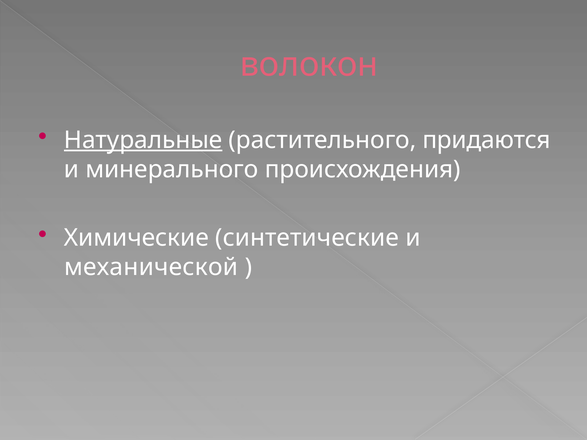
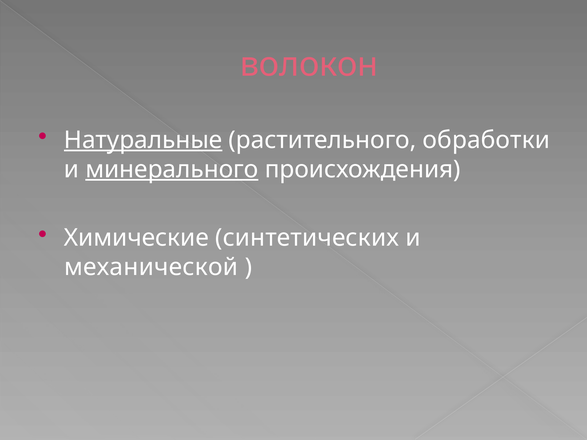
придаются: придаются -> обработки (486, 140)
минерального underline: none -> present (172, 169)
синтетические: синтетические -> синтетических (307, 238)
